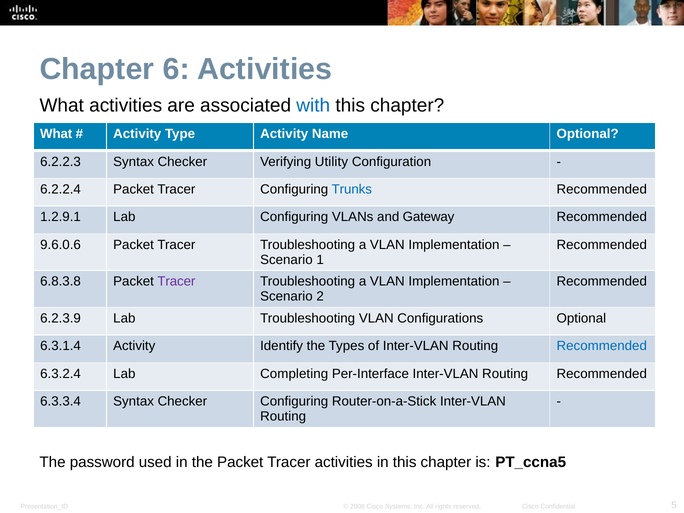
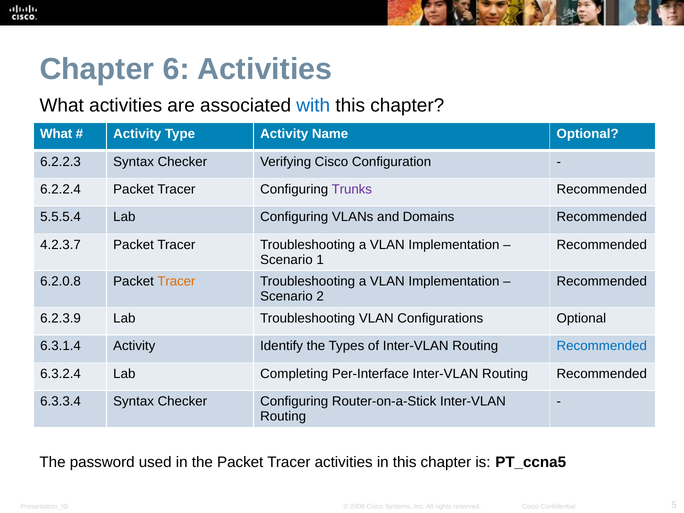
Verifying Utility: Utility -> Cisco (331, 162)
Trunks colour: blue -> purple (352, 189)
1.2.9.1: 1.2.9.1 -> 5.5.5.4 (61, 217)
Gateway: Gateway -> Domains (429, 217)
9.6.0.6: 9.6.0.6 -> 4.2.3.7 (61, 245)
6.8.3.8: 6.8.3.8 -> 6.2.0.8 (61, 282)
Tracer colour: purple -> orange (176, 282)
